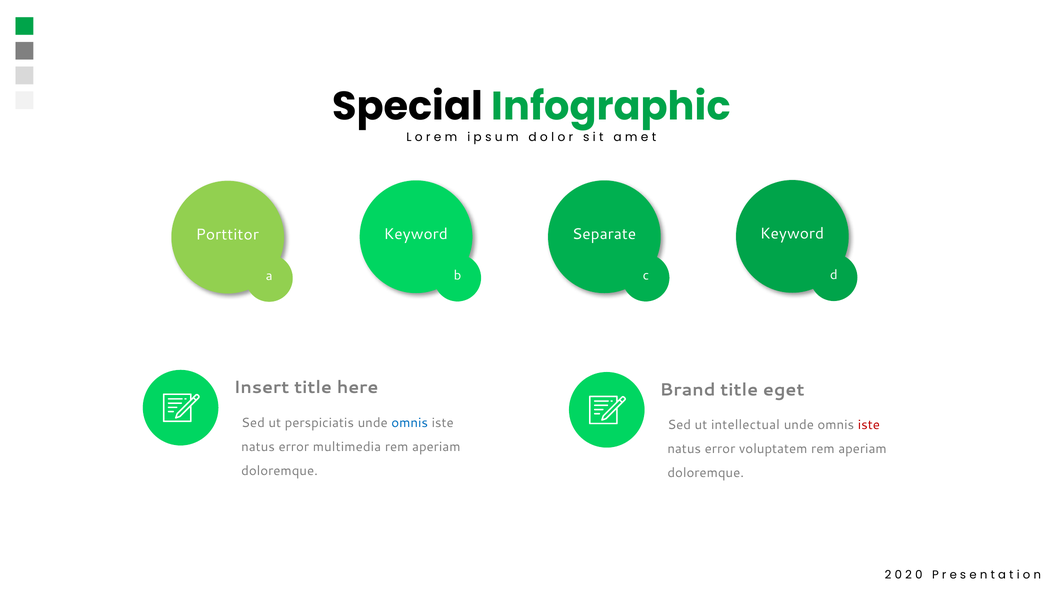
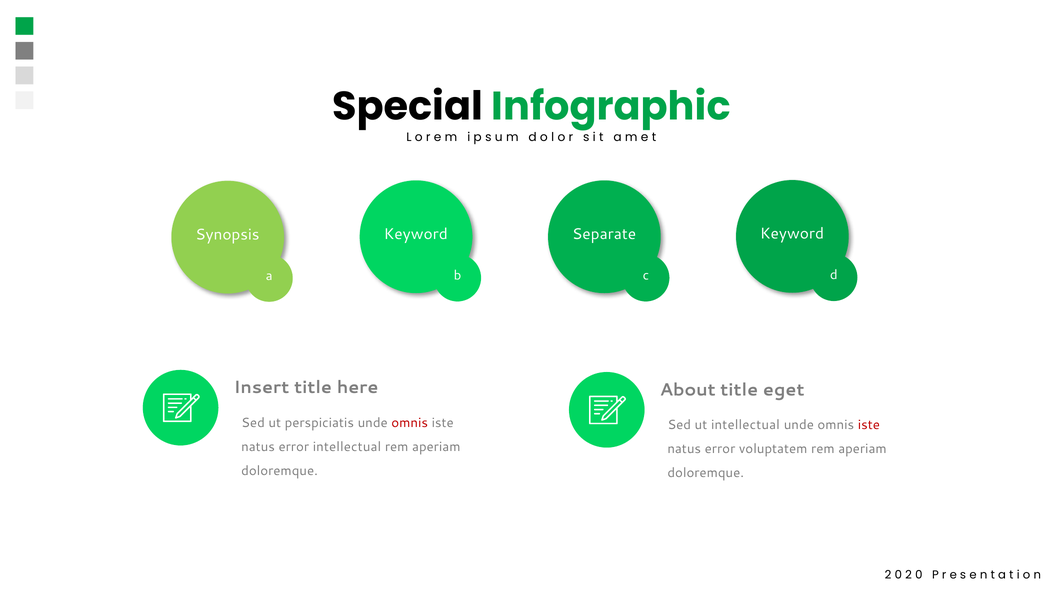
Porttitor: Porttitor -> Synopsis (227, 235)
Brand: Brand -> About (688, 390)
omnis colour: blue -> red (410, 423)
error multimedia: multimedia -> intellectual (347, 447)
